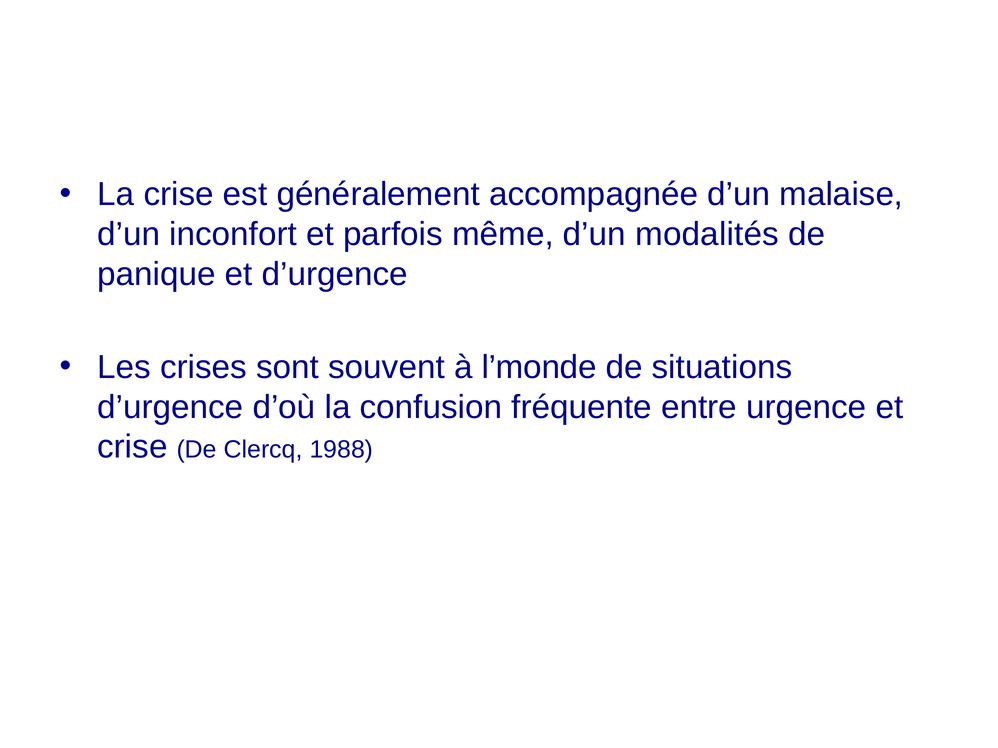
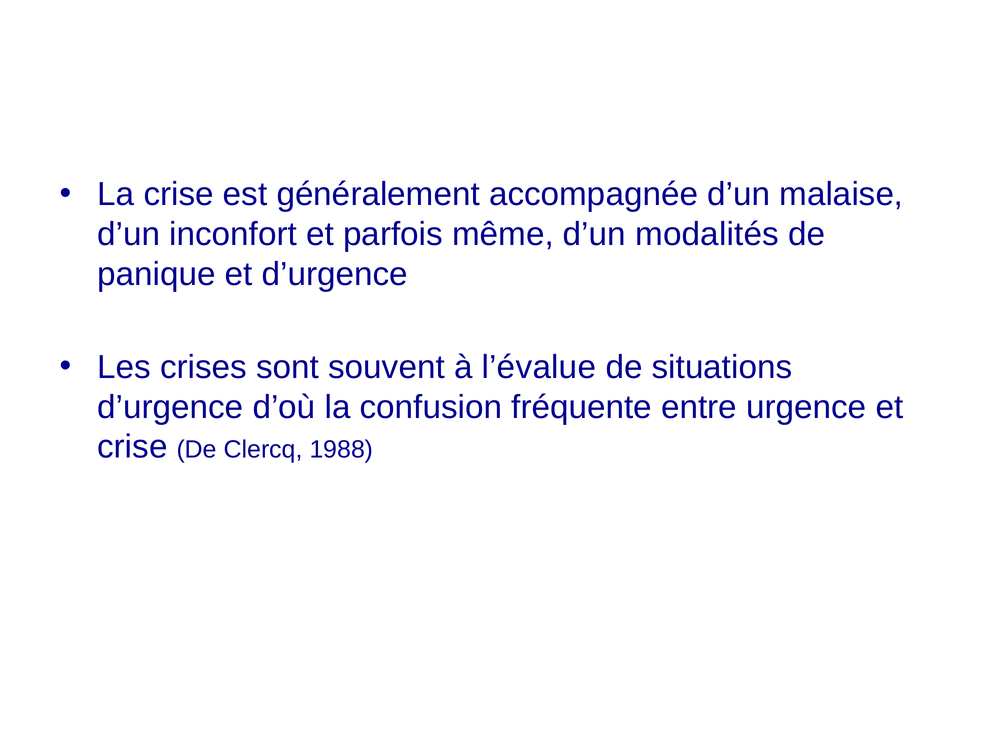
l’monde: l’monde -> l’évalue (539, 367)
